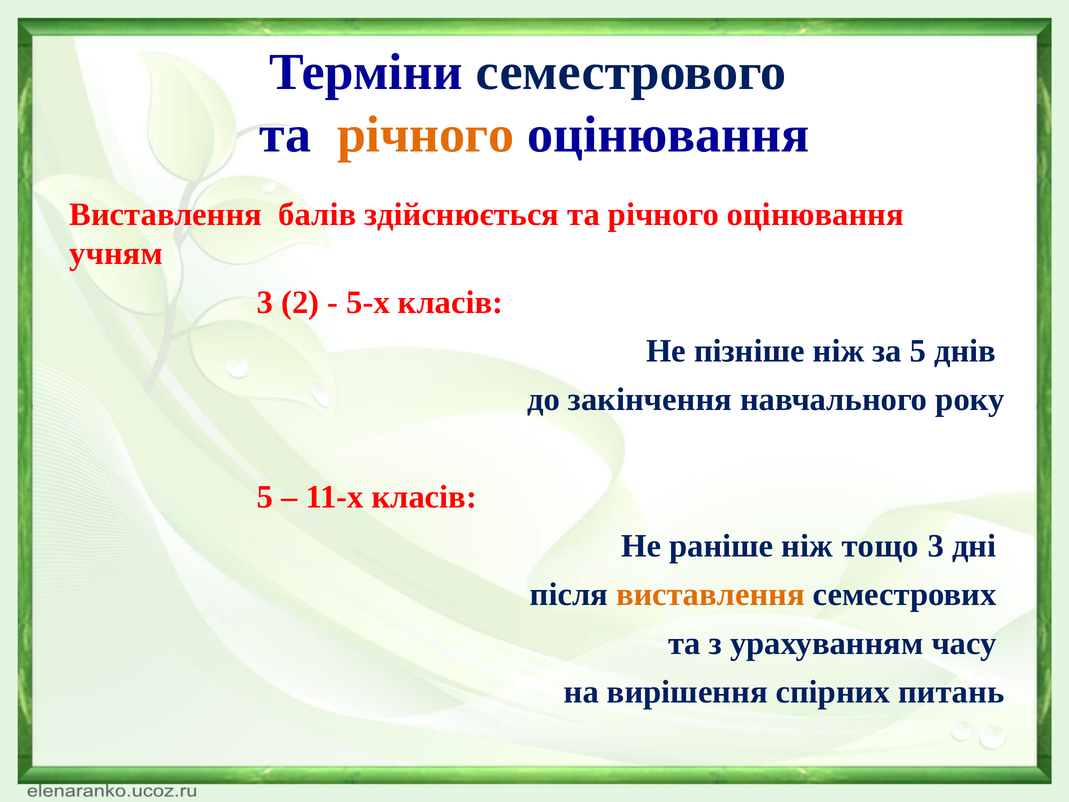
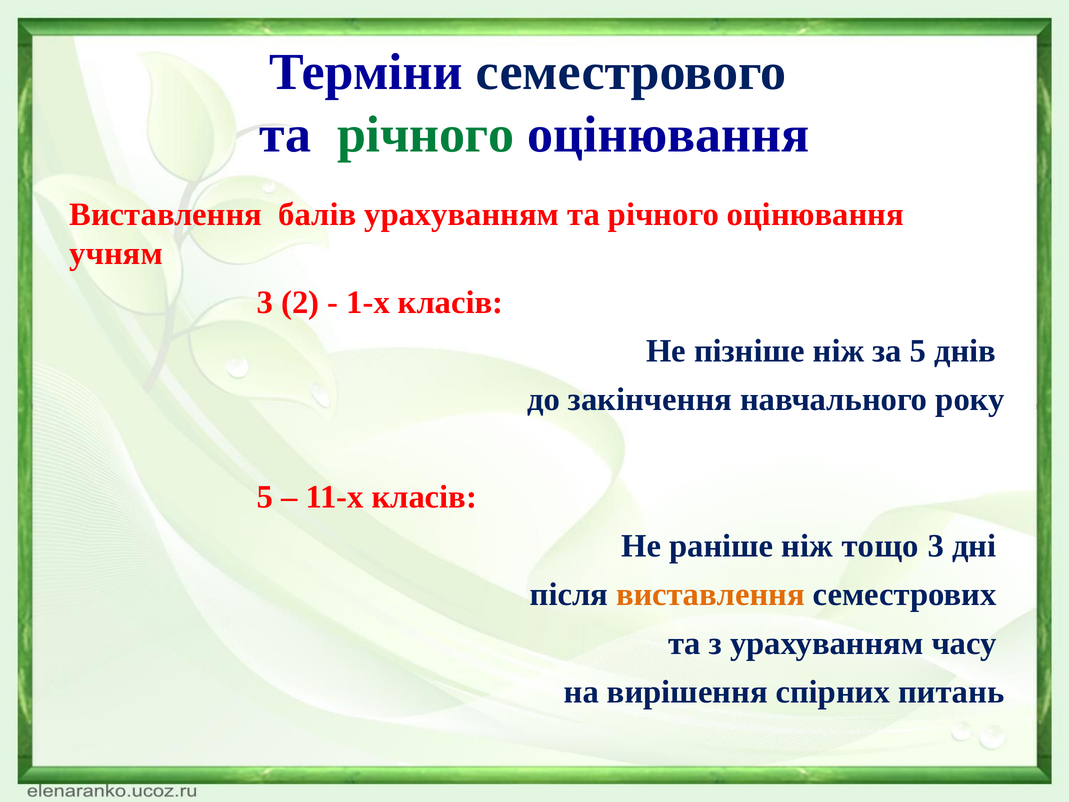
річного colour: orange -> green (426, 135)
балів здійснюється: здійснюється -> урахуванням (462, 214)
5-х: 5-х -> 1-х (368, 302)
